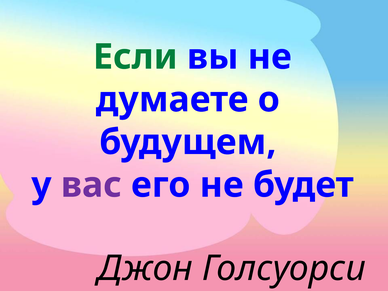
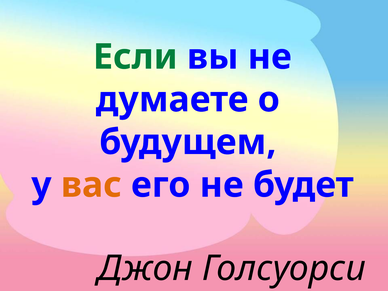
вас colour: purple -> orange (91, 185)
